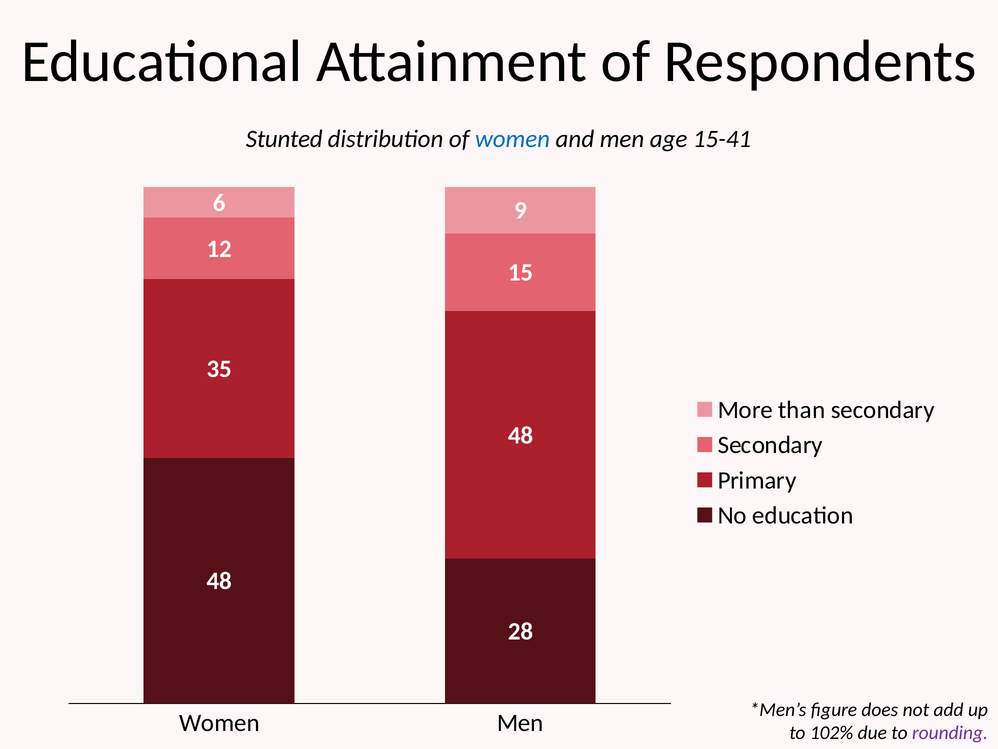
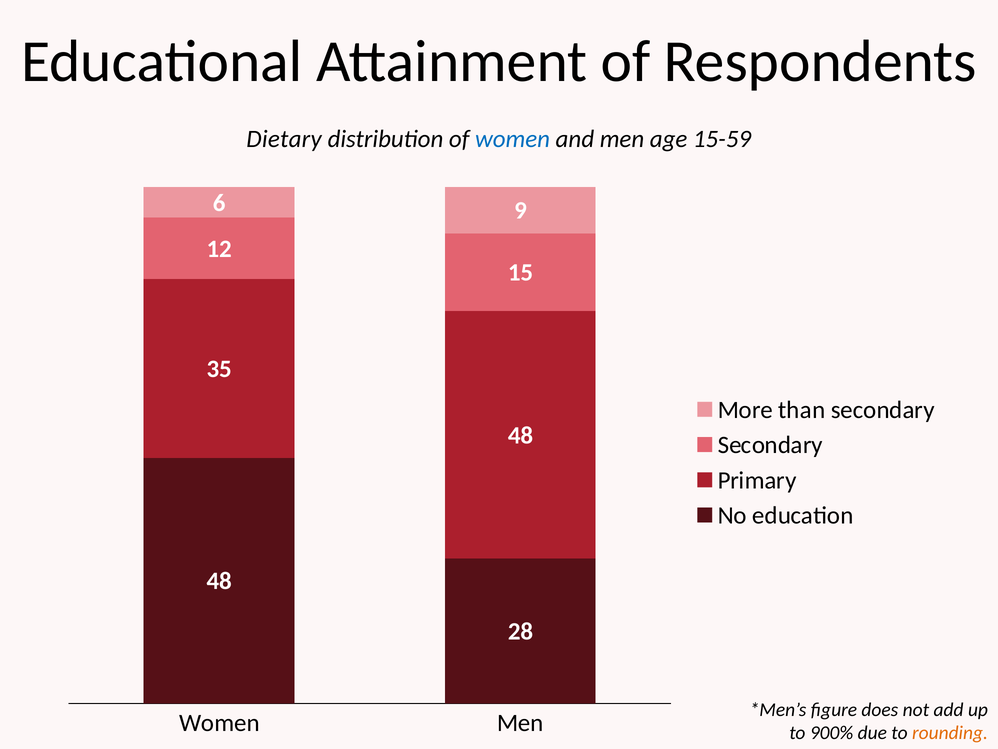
Stunted: Stunted -> Dietary (284, 139)
15-41: 15-41 -> 15-59 (722, 139)
102%: 102% -> 900% (832, 733)
rounding colour: purple -> orange (950, 733)
